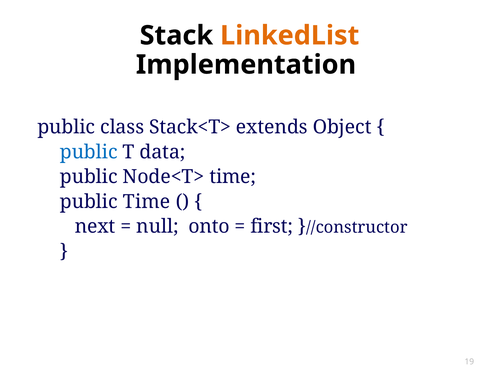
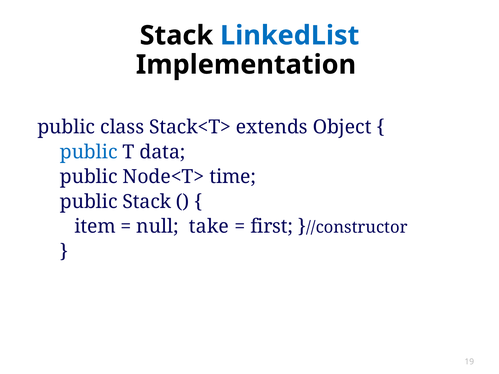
LinkedList colour: orange -> blue (290, 36)
public Time: Time -> Stack (147, 202)
next: next -> item (95, 227)
onto: onto -> take (209, 227)
